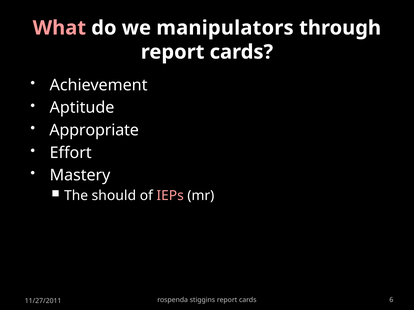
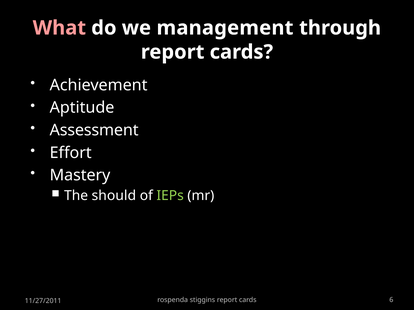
manipulators: manipulators -> management (225, 28)
Appropriate: Appropriate -> Assessment (94, 130)
IEPs colour: pink -> light green (170, 196)
